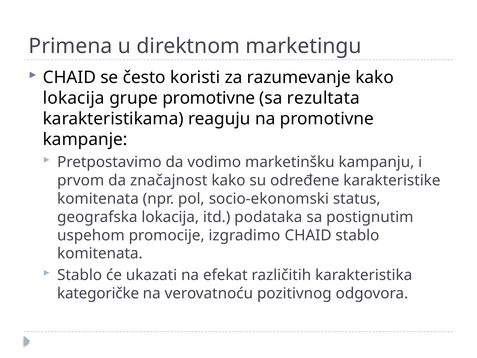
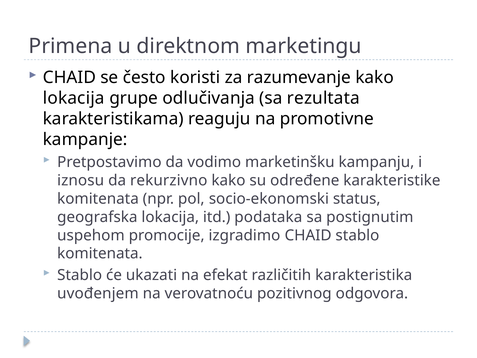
grupe promotivne: promotivne -> odlučivanja (209, 98)
prvom: prvom -> iznosu (81, 180)
značajnost: značajnost -> rekurzivno (169, 180)
kategoričke: kategoričke -> uvođenjem (98, 293)
